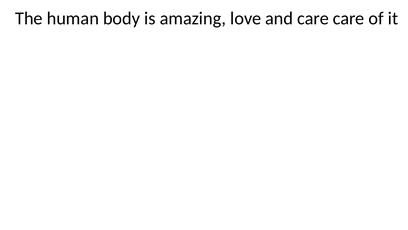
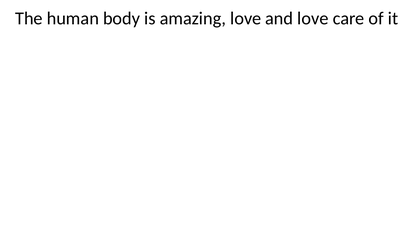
and care: care -> love (313, 19)
